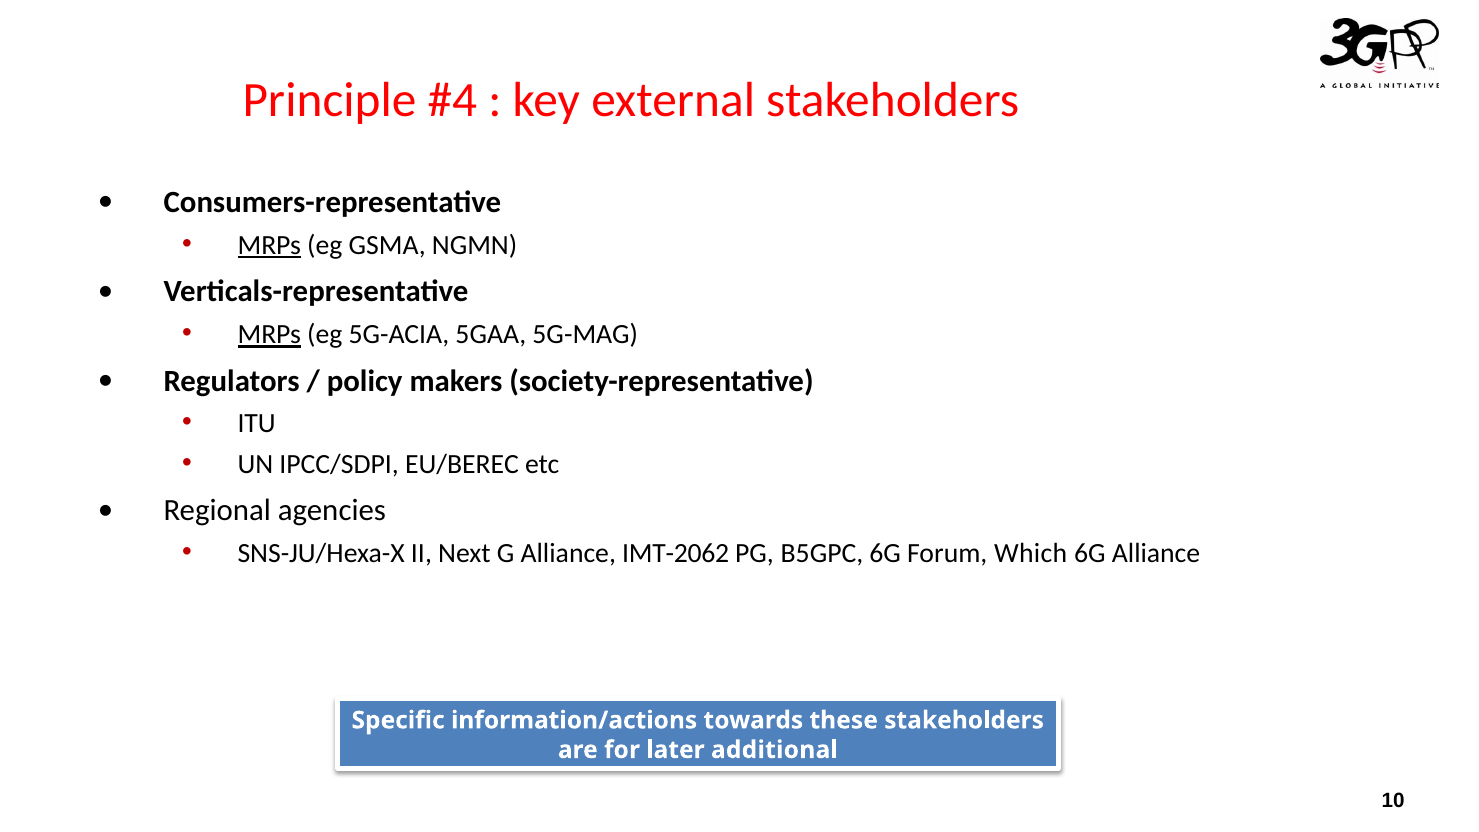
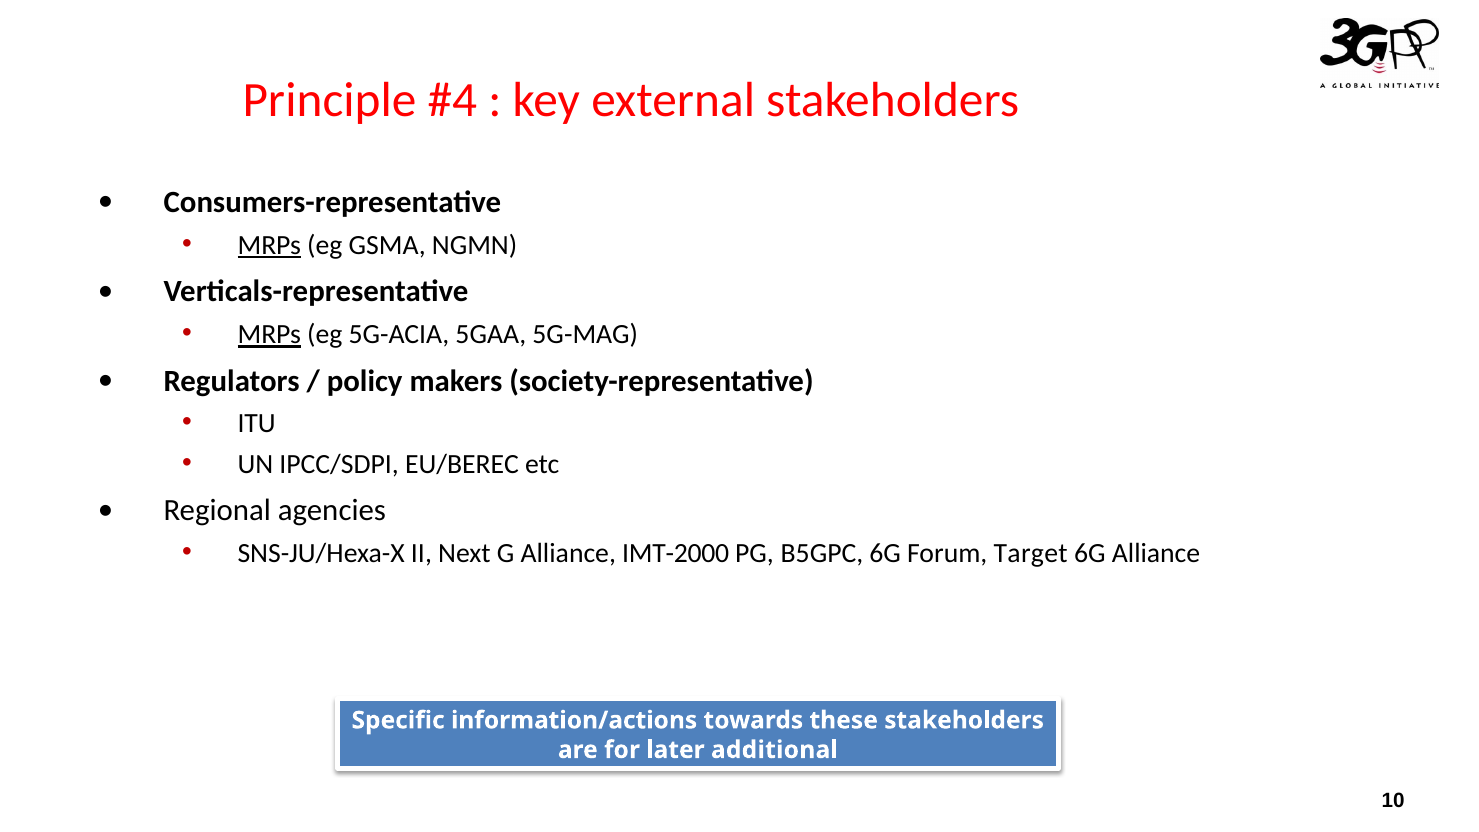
IMT-2062: IMT-2062 -> IMT-2000 (676, 553)
Which: Which -> Target (1031, 553)
